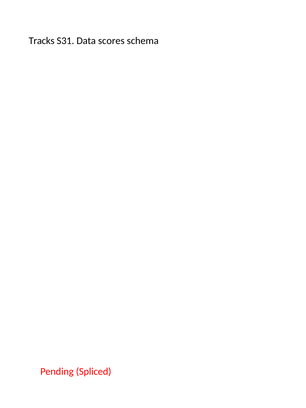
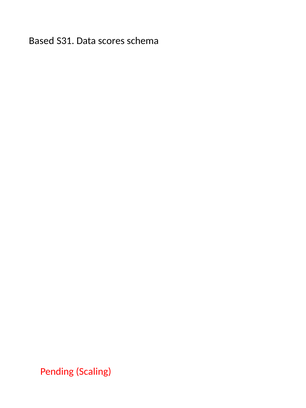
Tracks: Tracks -> Based (42, 41)
Spliced: Spliced -> Scaling (94, 372)
